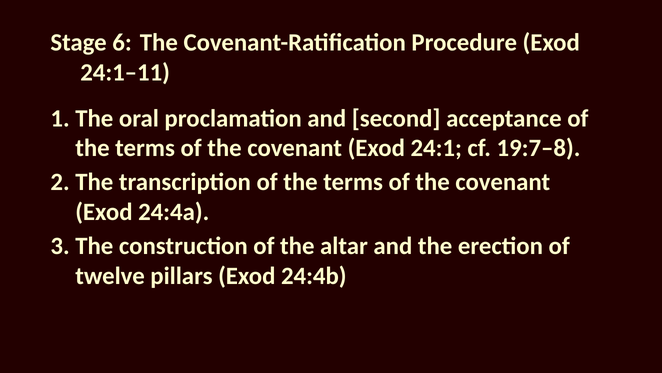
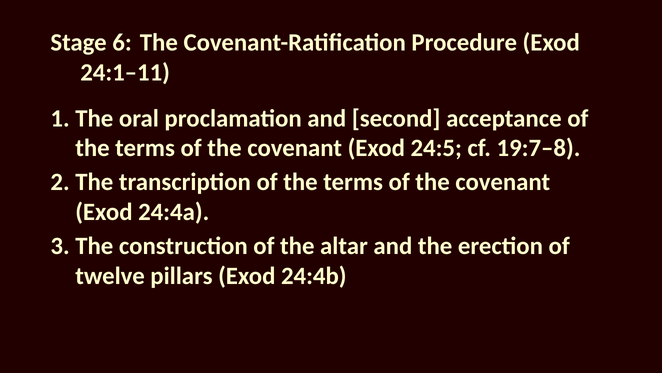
24:1: 24:1 -> 24:5 (436, 148)
